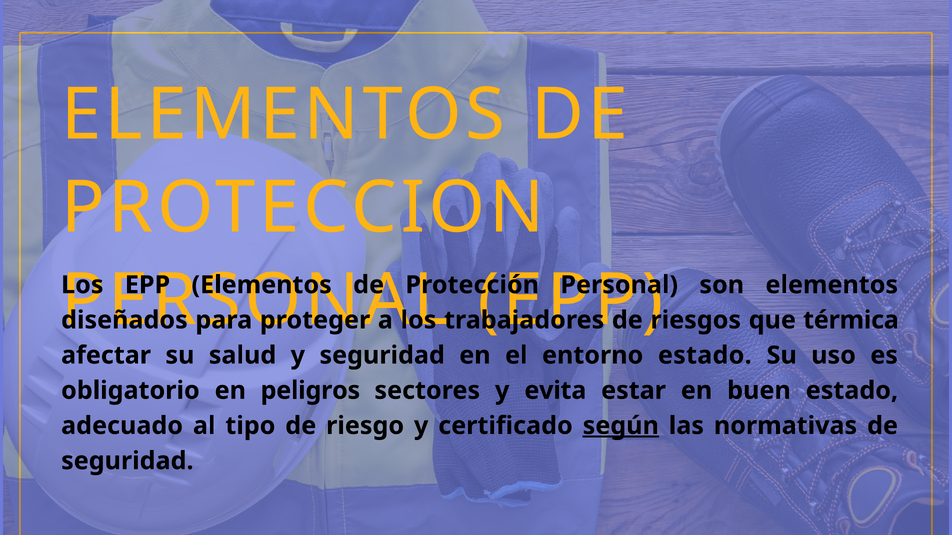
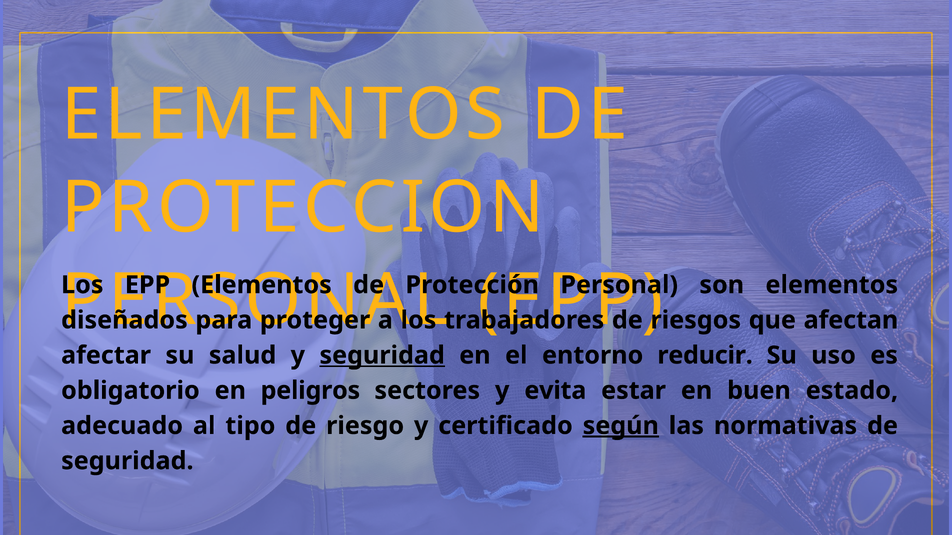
térmica: térmica -> afectan (851, 320)
seguridad underline: none -> present (382, 356)
entorno estado: estado -> reducir (705, 356)
